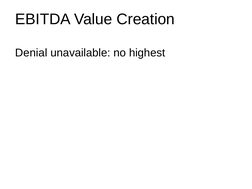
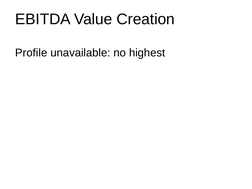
Denial: Denial -> Profile (31, 53)
